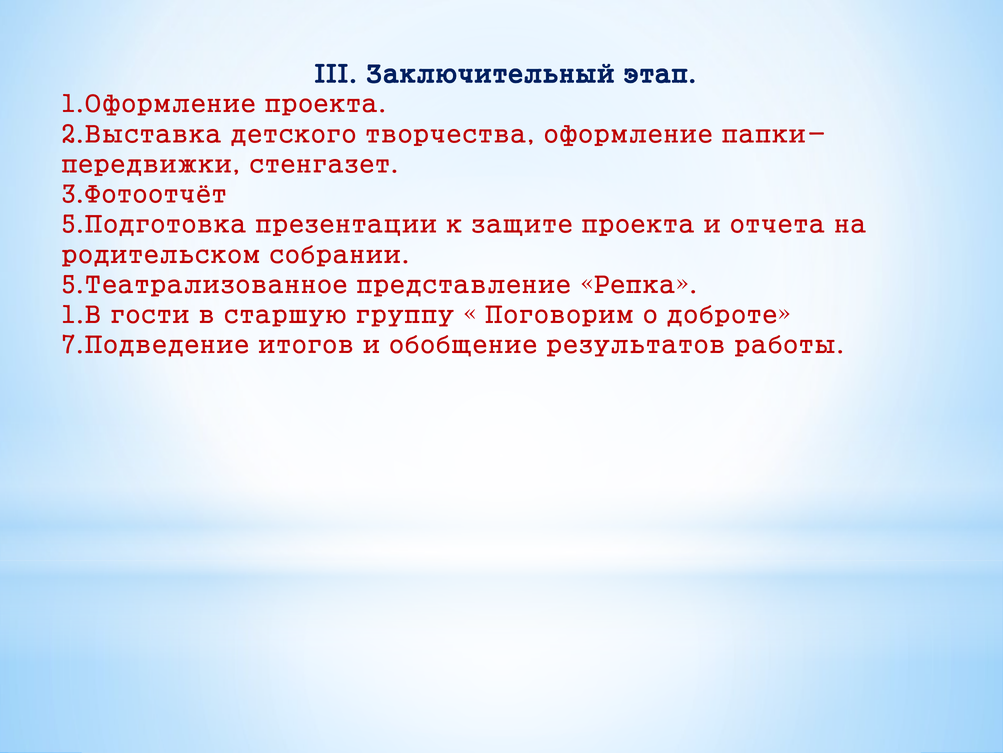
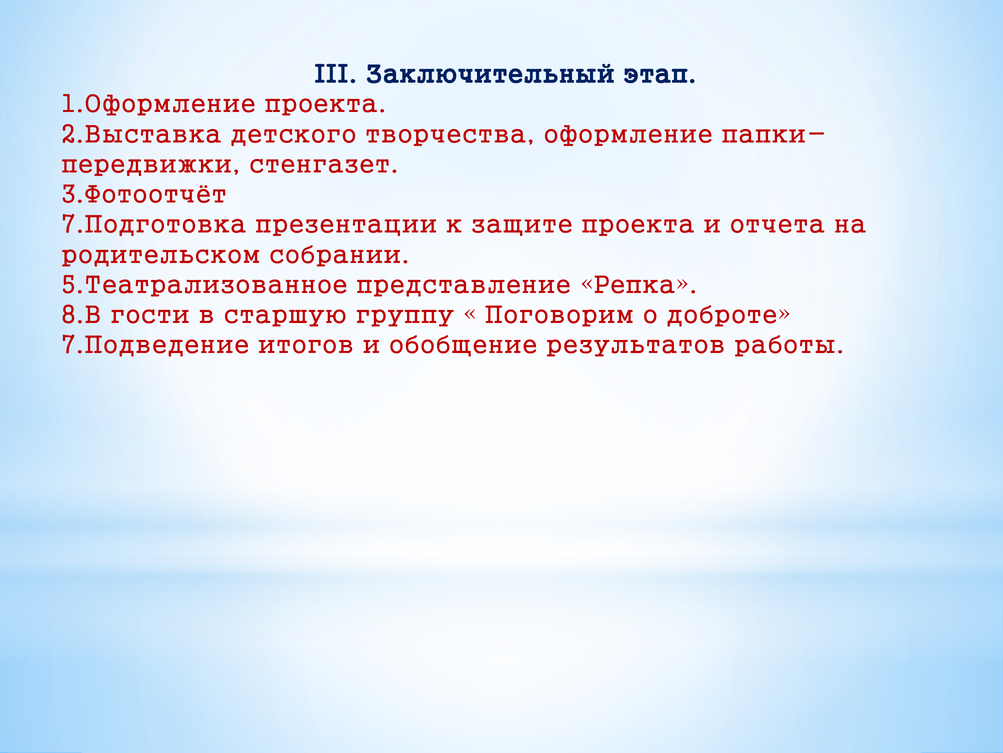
5.Подготовка: 5.Подготовка -> 7.Подготовка (154, 224)
1.В: 1.В -> 8.В (82, 315)
